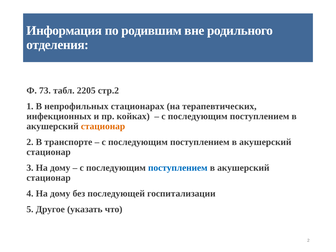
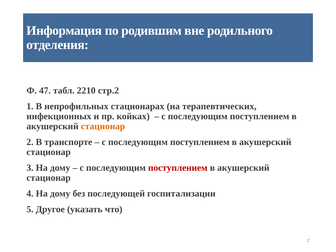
73: 73 -> 47 (45, 91)
2205: 2205 -> 2210 (86, 91)
поступлением colour: blue -> red (178, 168)
